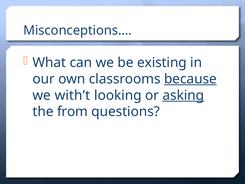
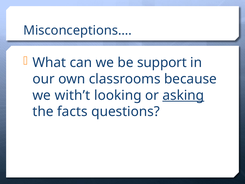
existing: existing -> support (162, 63)
because underline: present -> none (190, 79)
from: from -> facts (72, 112)
